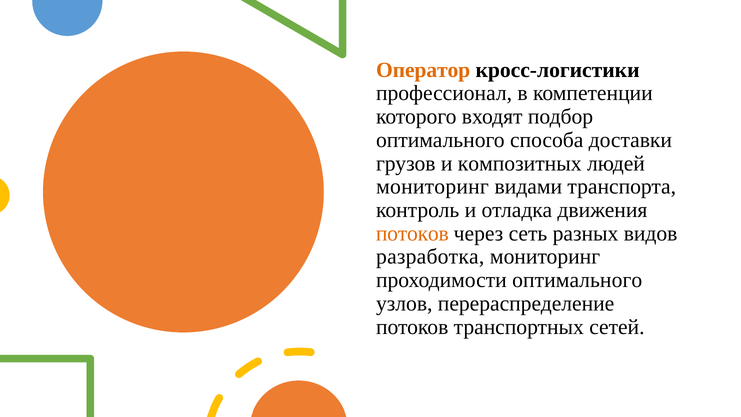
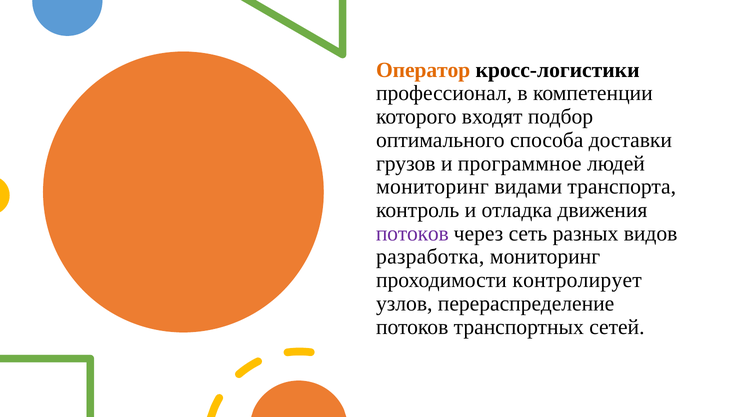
композитных: композитных -> программное (520, 163)
потоков colour: orange -> purple (412, 233)
проходимости оптимального: оптимального -> контролирует (577, 280)
